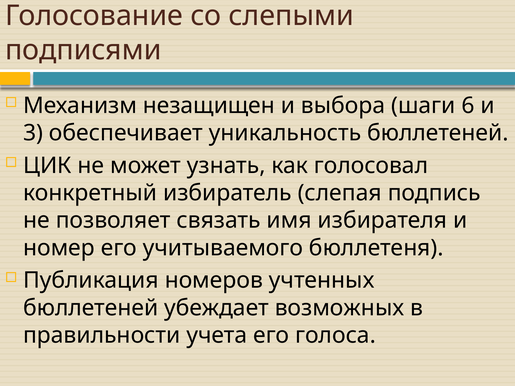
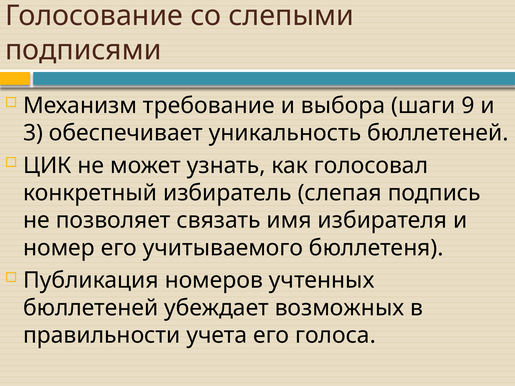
незащищен: незащищен -> требование (209, 106)
6: 6 -> 9 (468, 106)
